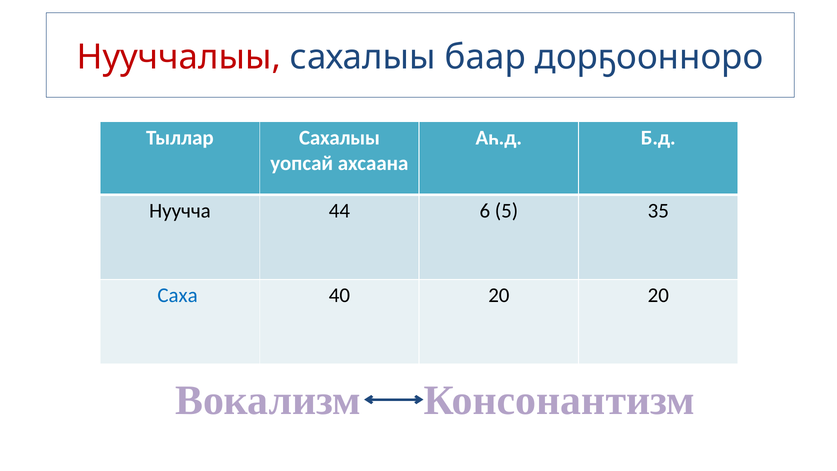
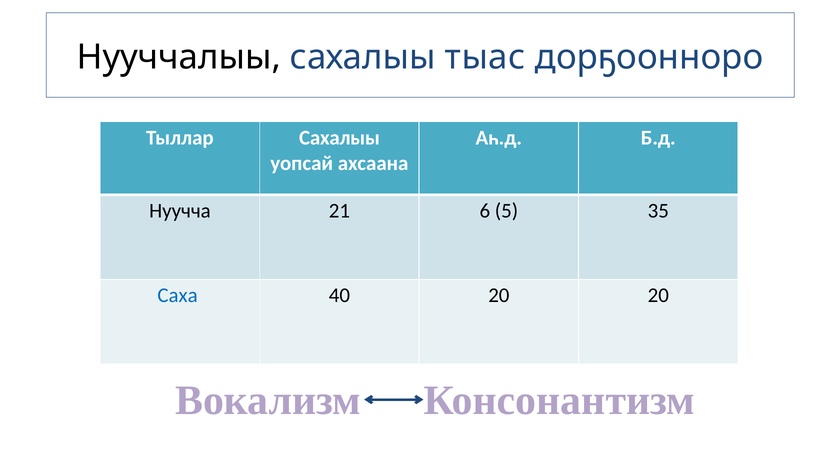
Нууччалыы colour: red -> black (179, 57)
баар: баар -> тыас (485, 57)
44: 44 -> 21 (339, 211)
